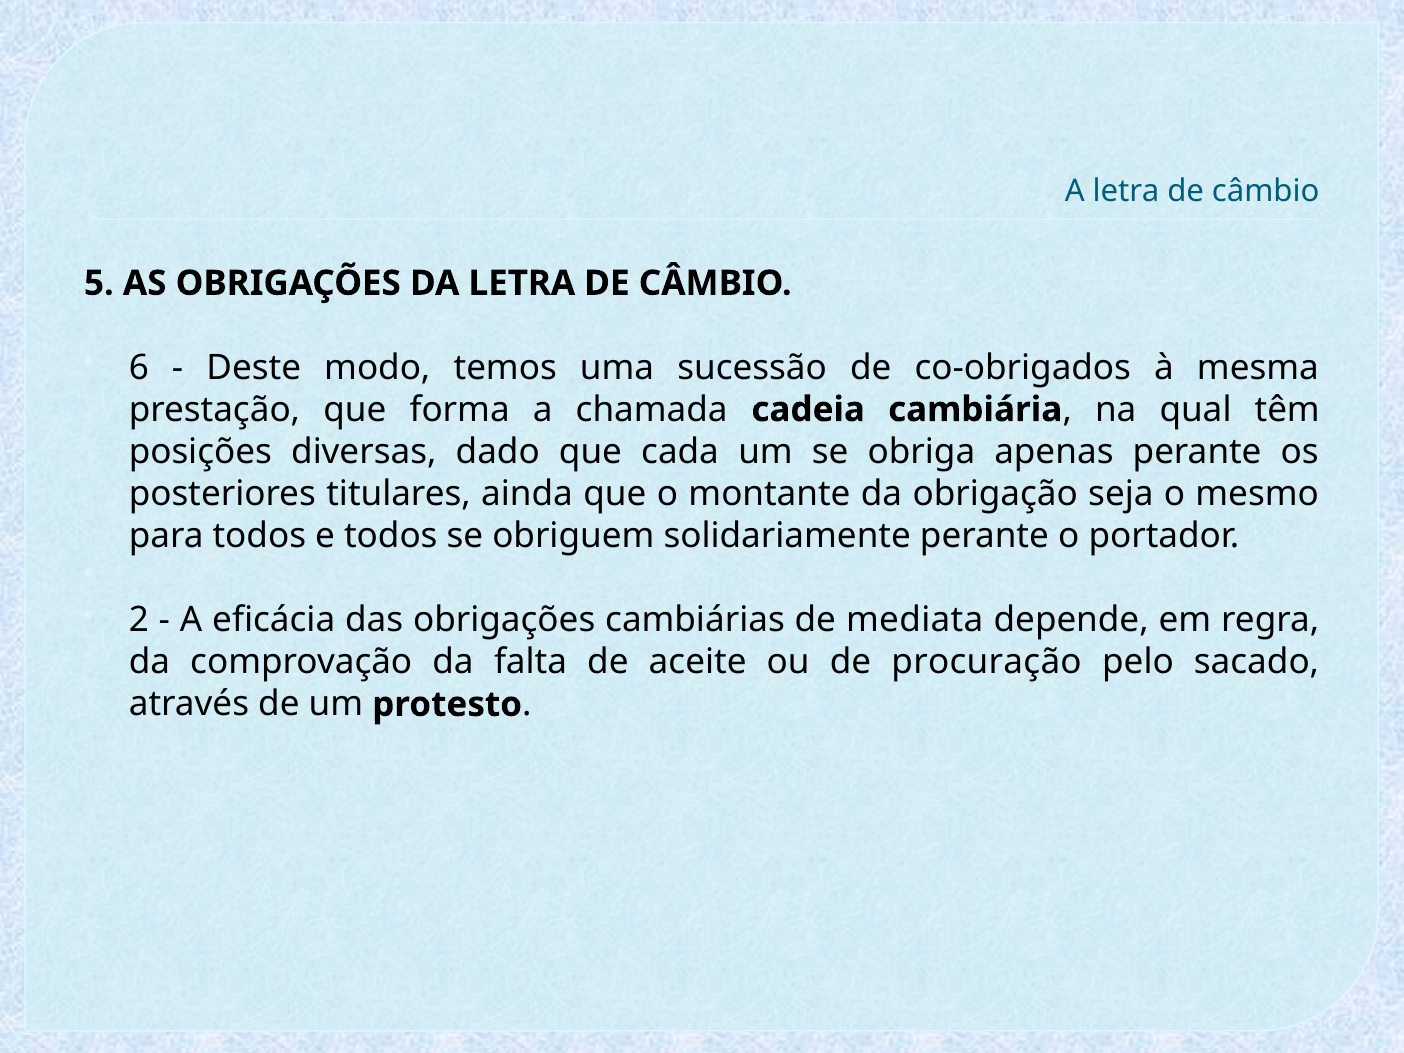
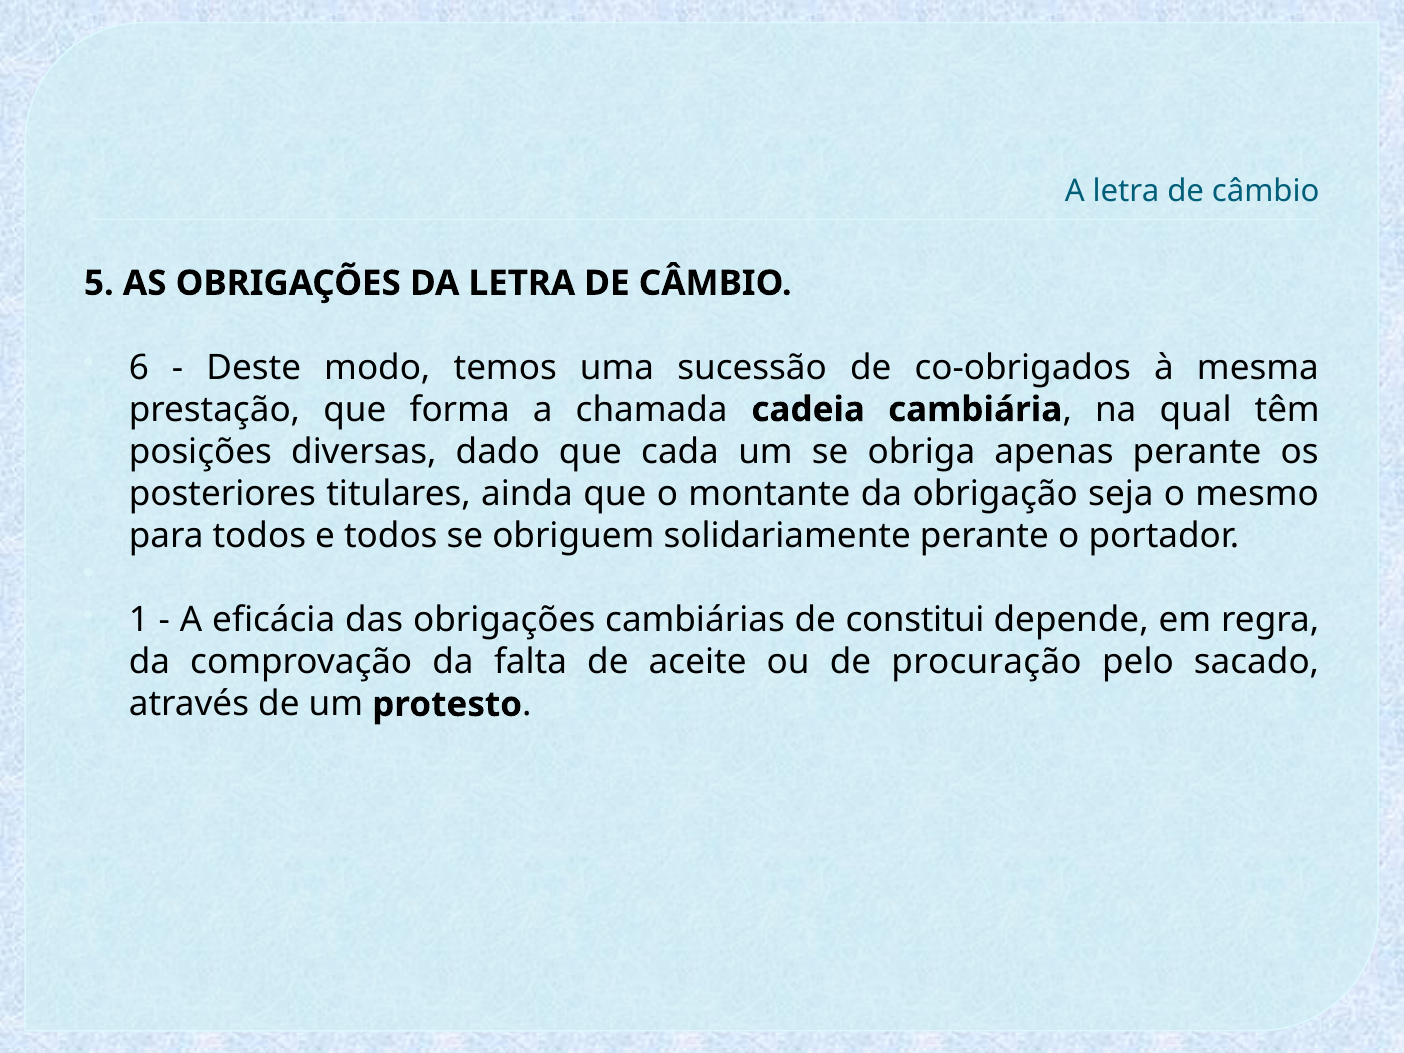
2: 2 -> 1 (139, 620)
mediata: mediata -> constitui (915, 620)
